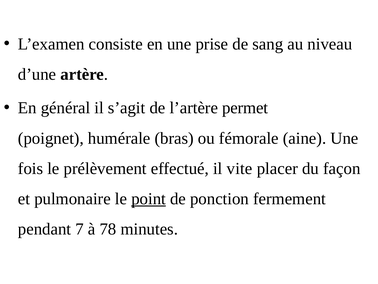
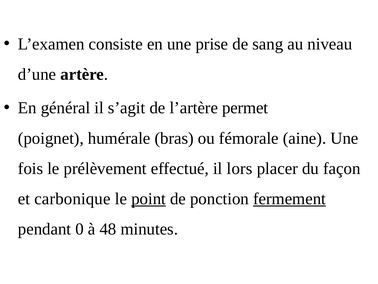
vite: vite -> lors (240, 168)
pulmonaire: pulmonaire -> carbonique (72, 198)
fermement underline: none -> present (289, 198)
7: 7 -> 0 (80, 229)
78: 78 -> 48 (108, 229)
